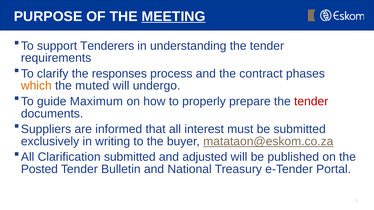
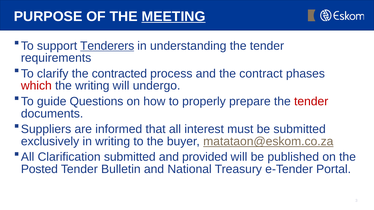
Tenderers underline: none -> present (107, 46)
responses: responses -> contracted (119, 74)
which colour: orange -> red (36, 86)
the muted: muted -> writing (92, 86)
Maximum: Maximum -> Questions (96, 102)
adjusted: adjusted -> provided (205, 157)
